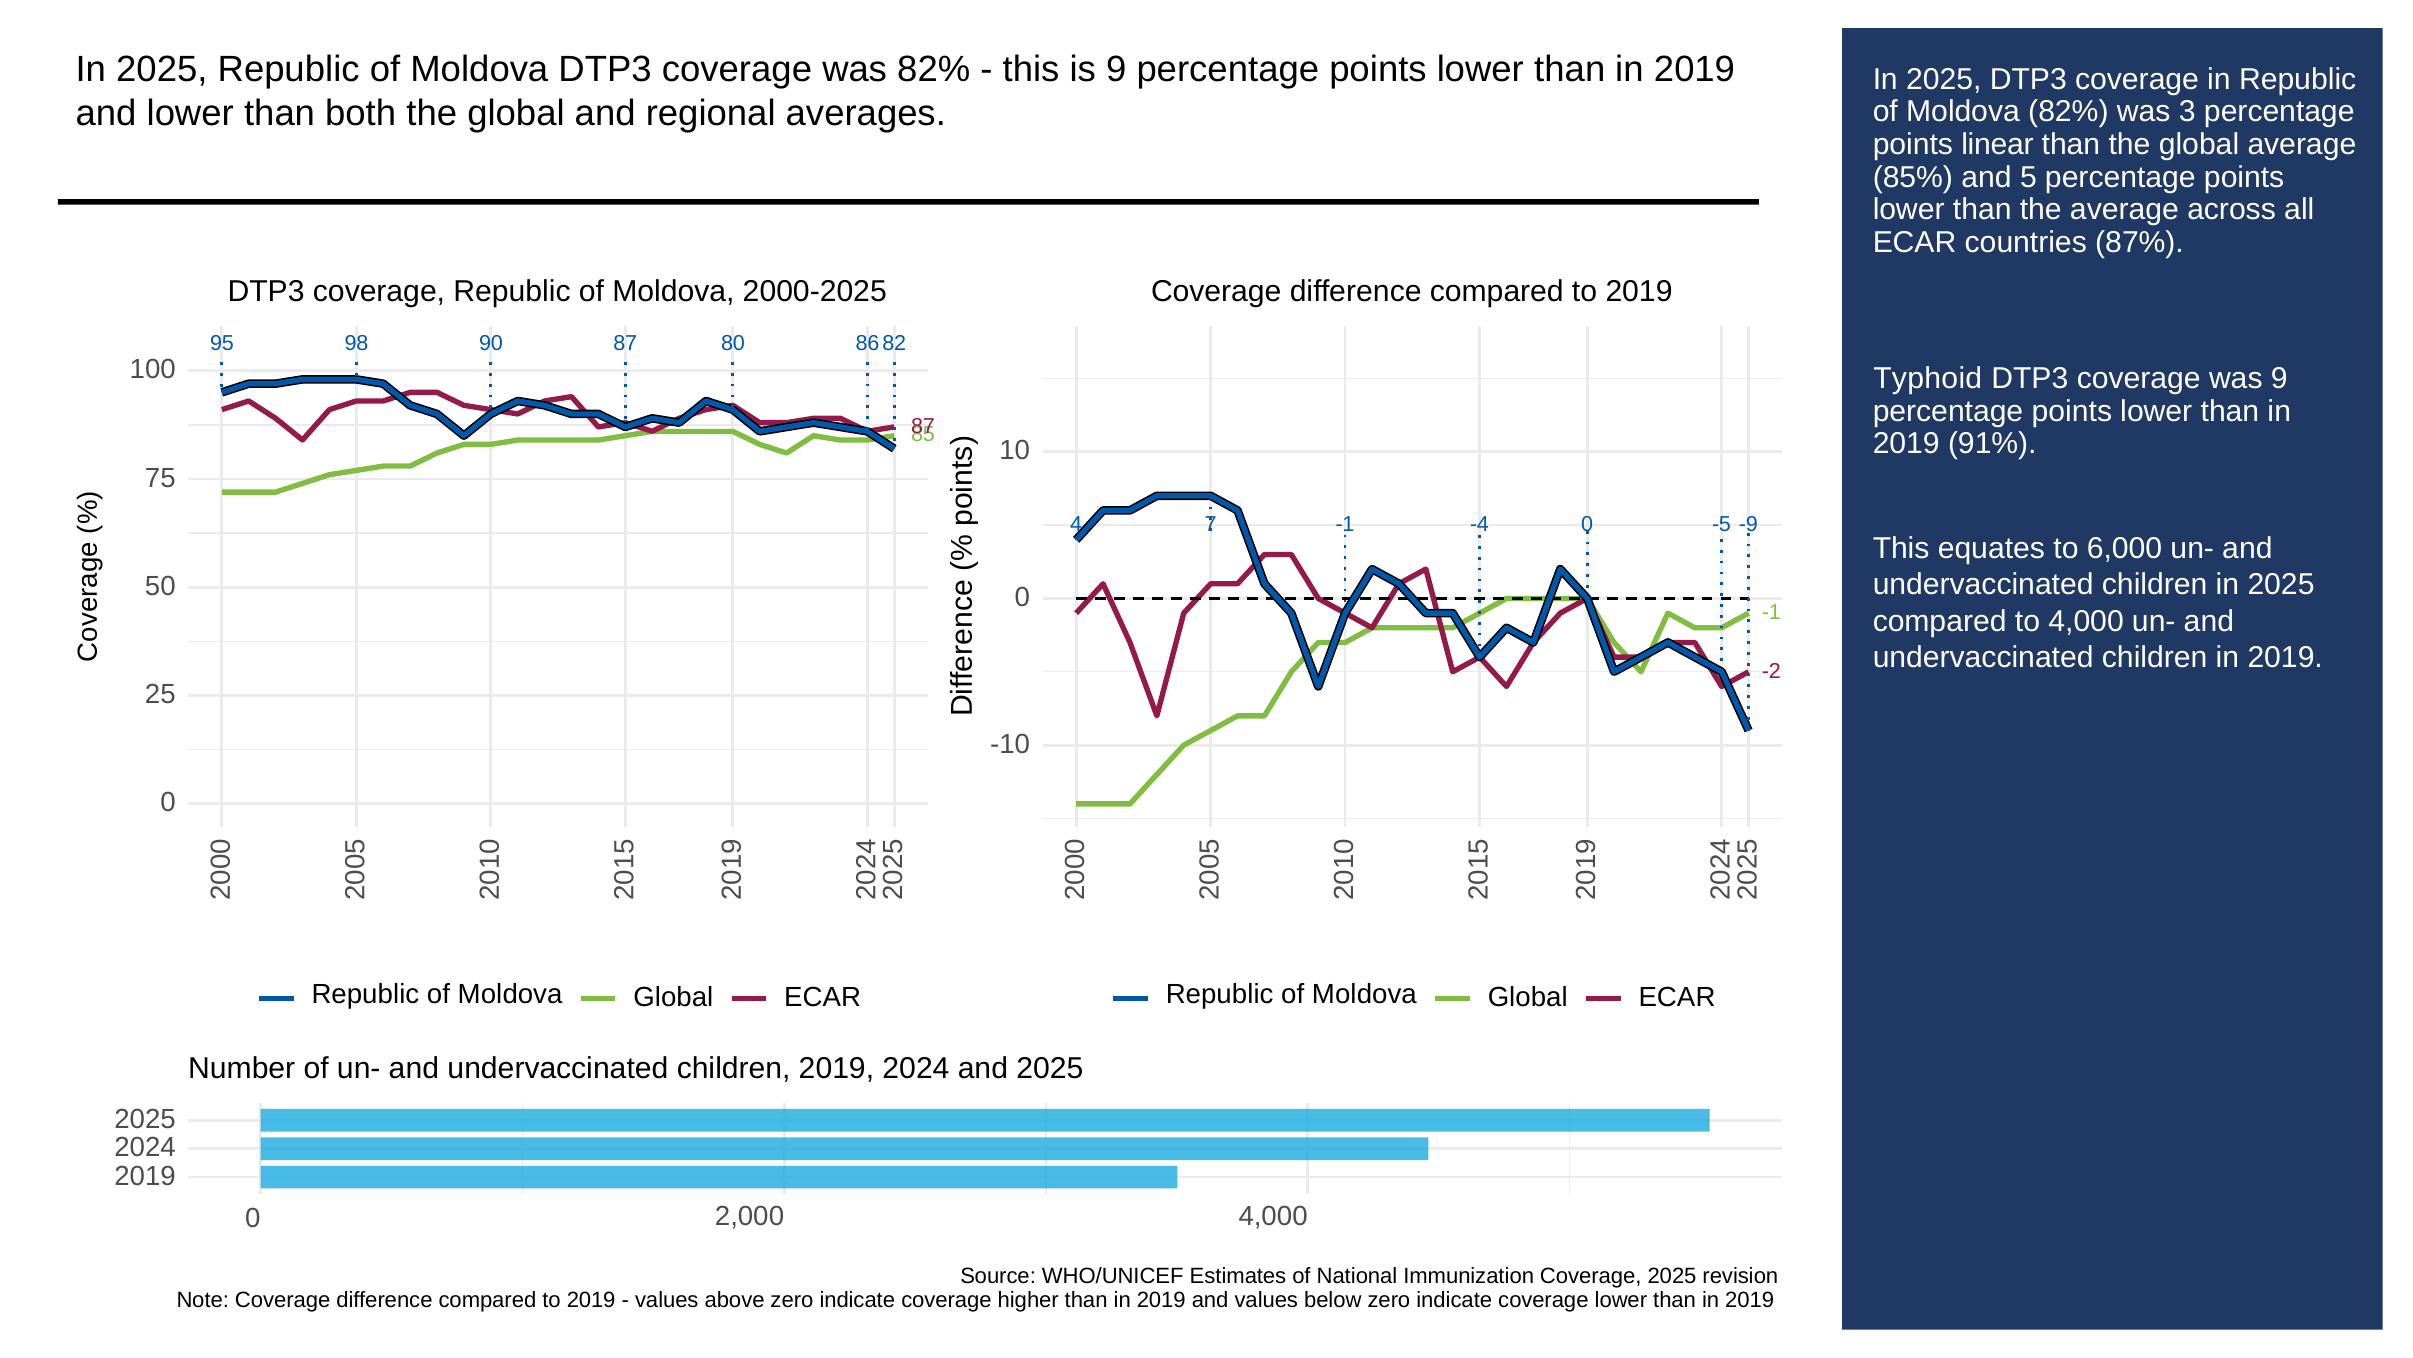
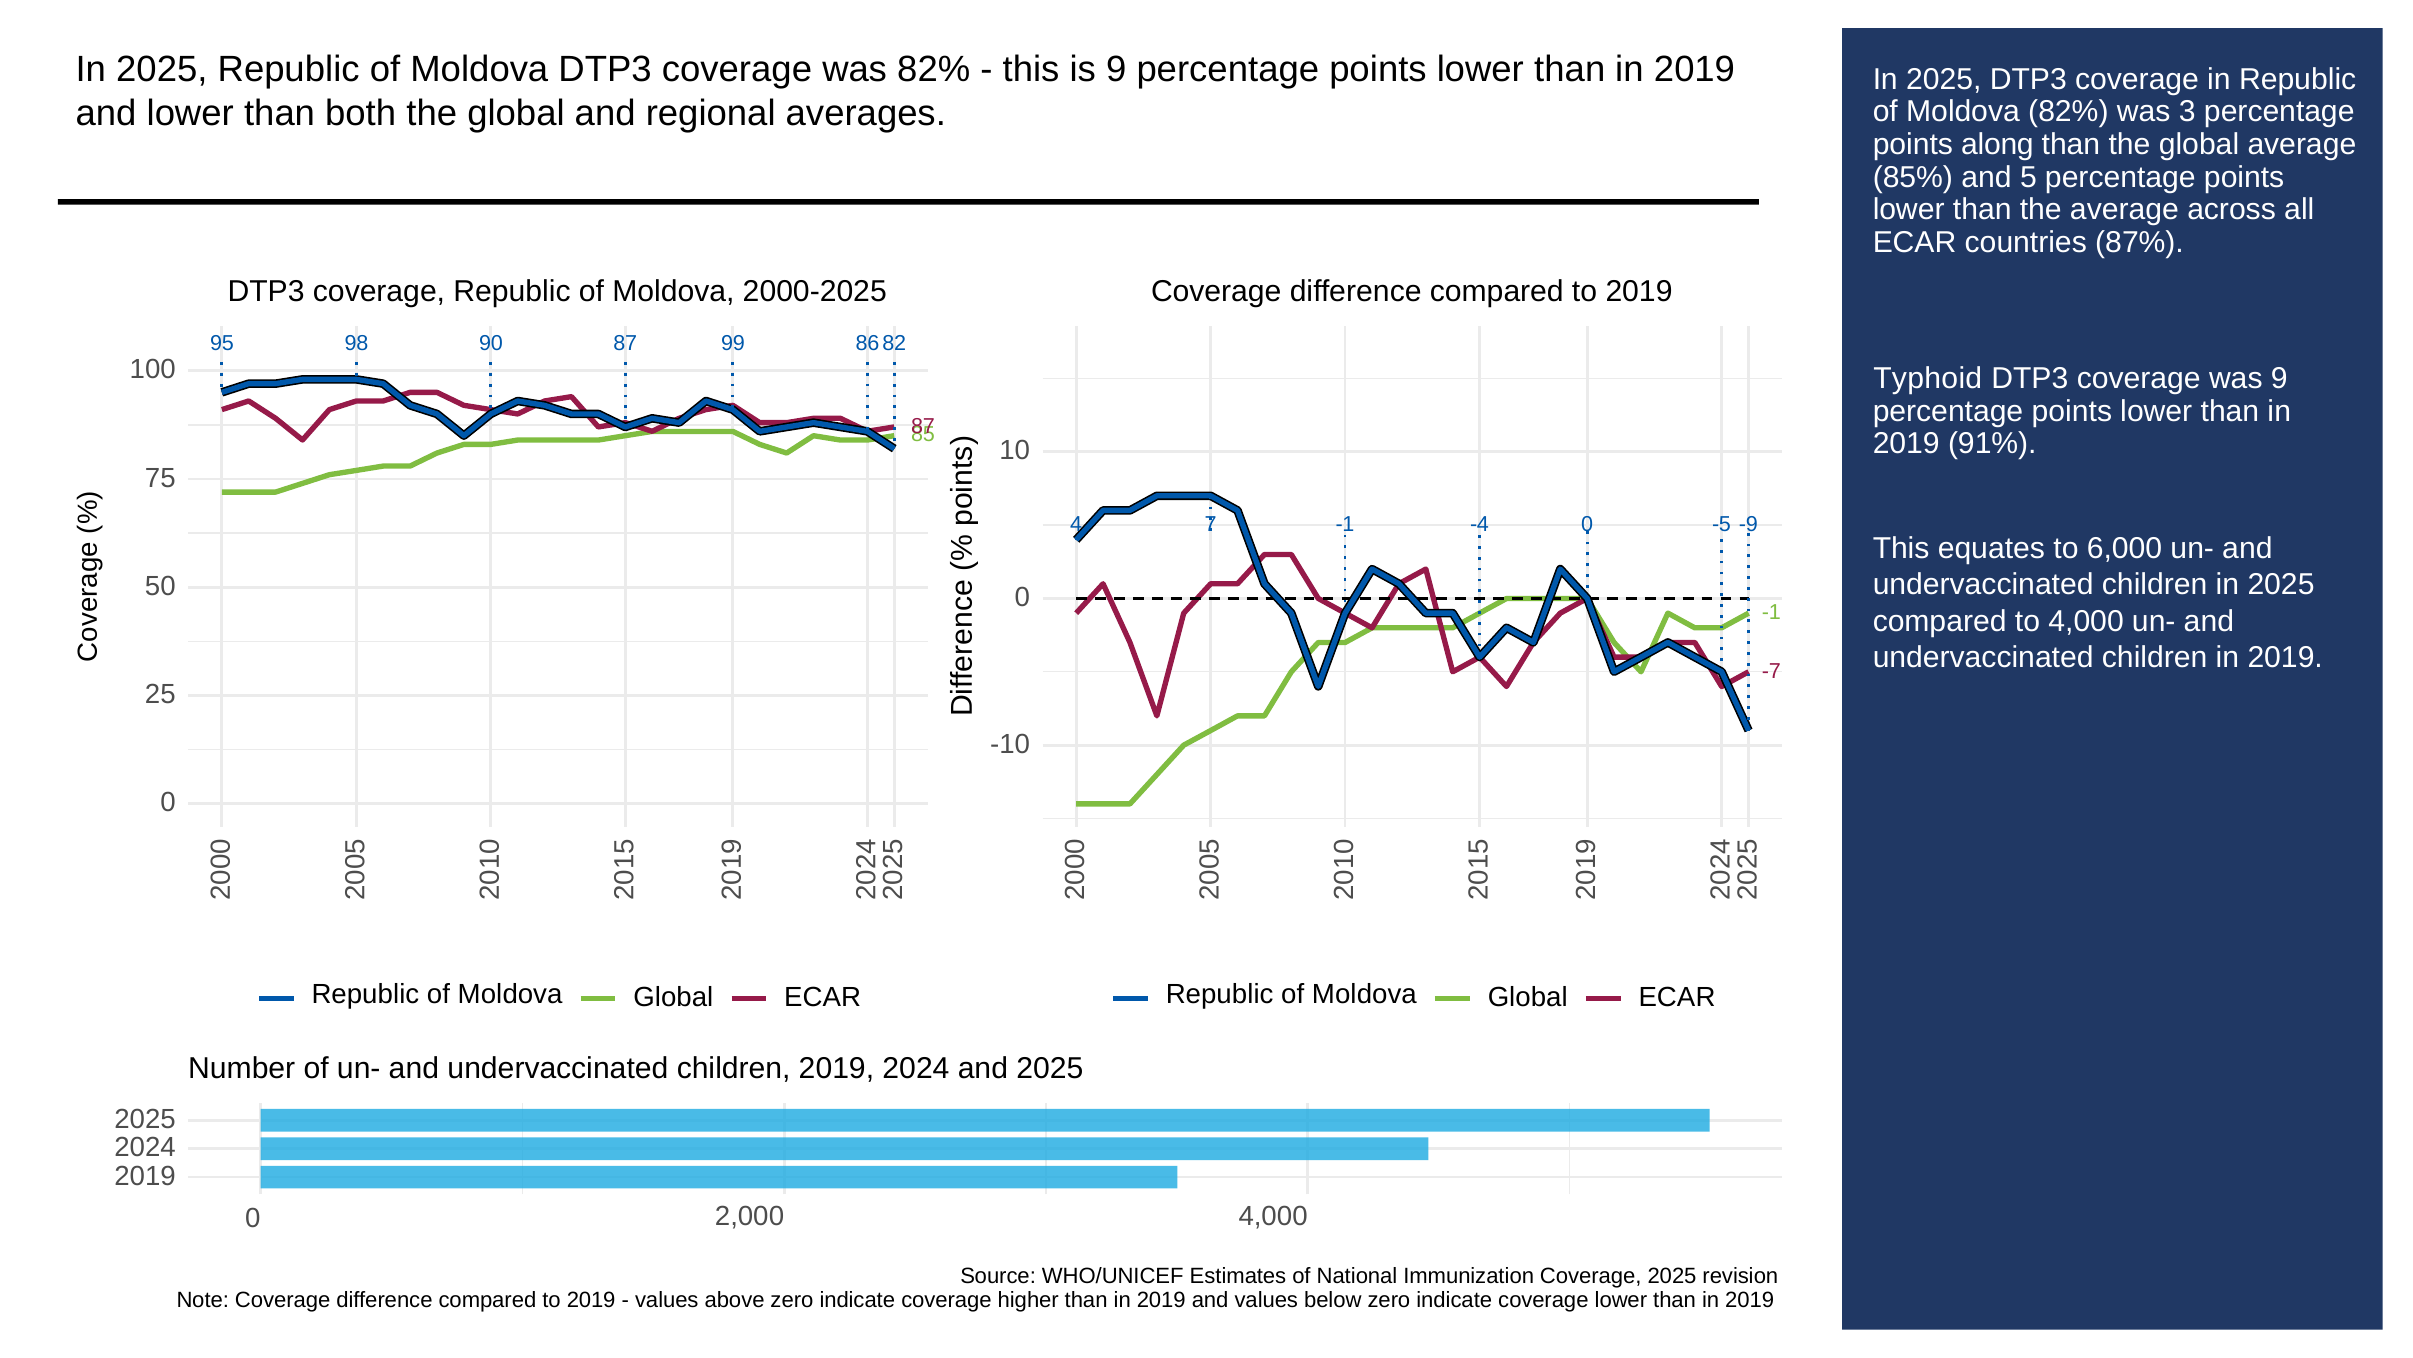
linear: linear -> along (1997, 144)
80: 80 -> 99 (733, 344)
-2: -2 -> -7 (1771, 671)
